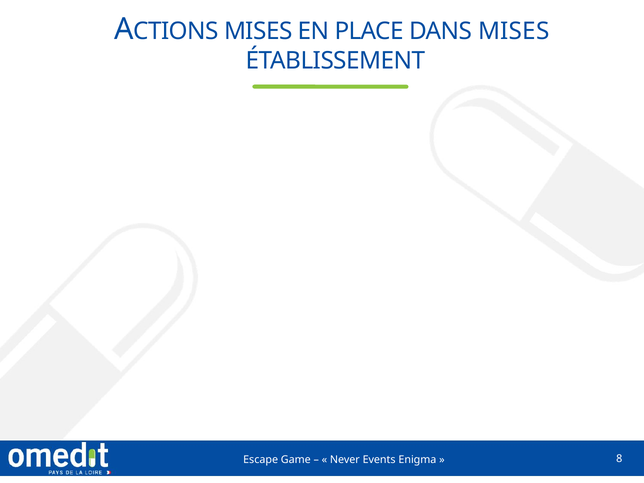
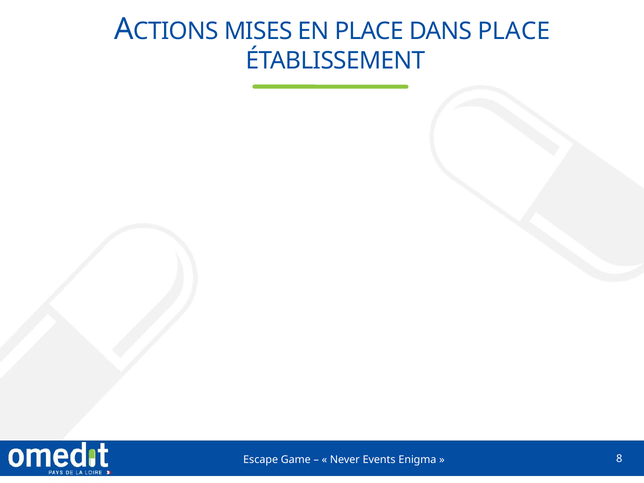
DANS MISES: MISES -> PLACE (514, 31)
